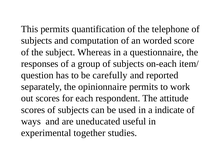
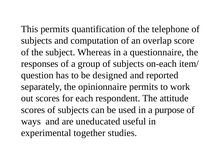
worded: worded -> overlap (157, 41)
carefully: carefully -> designed (110, 75)
indicate: indicate -> purpose (170, 110)
